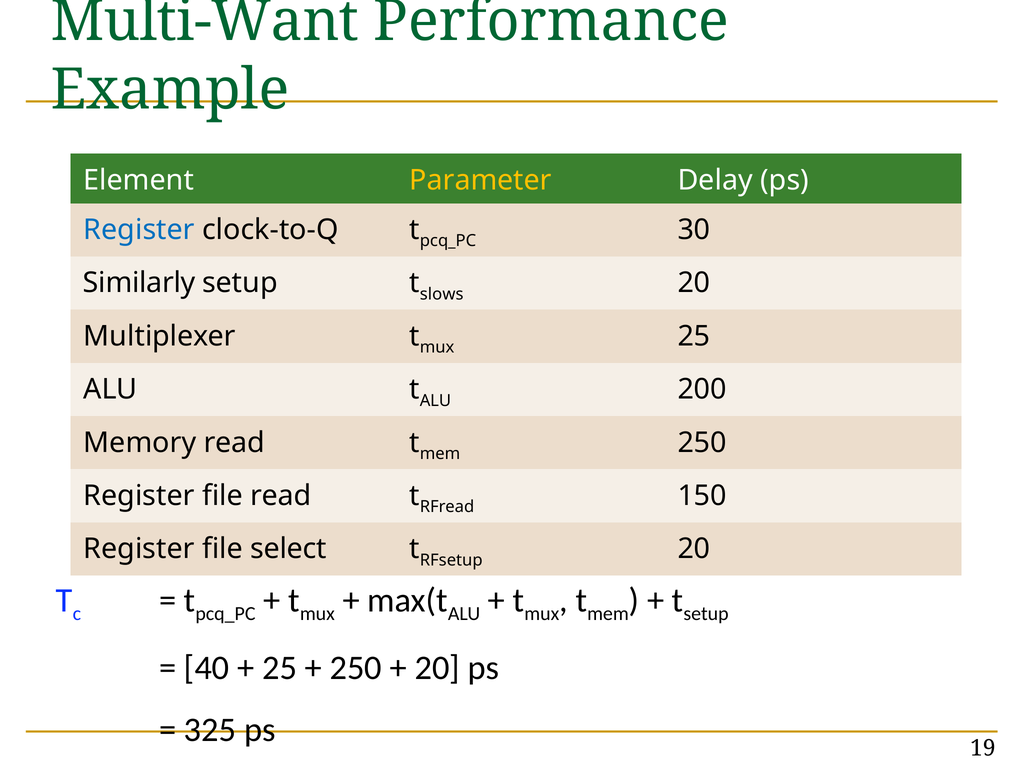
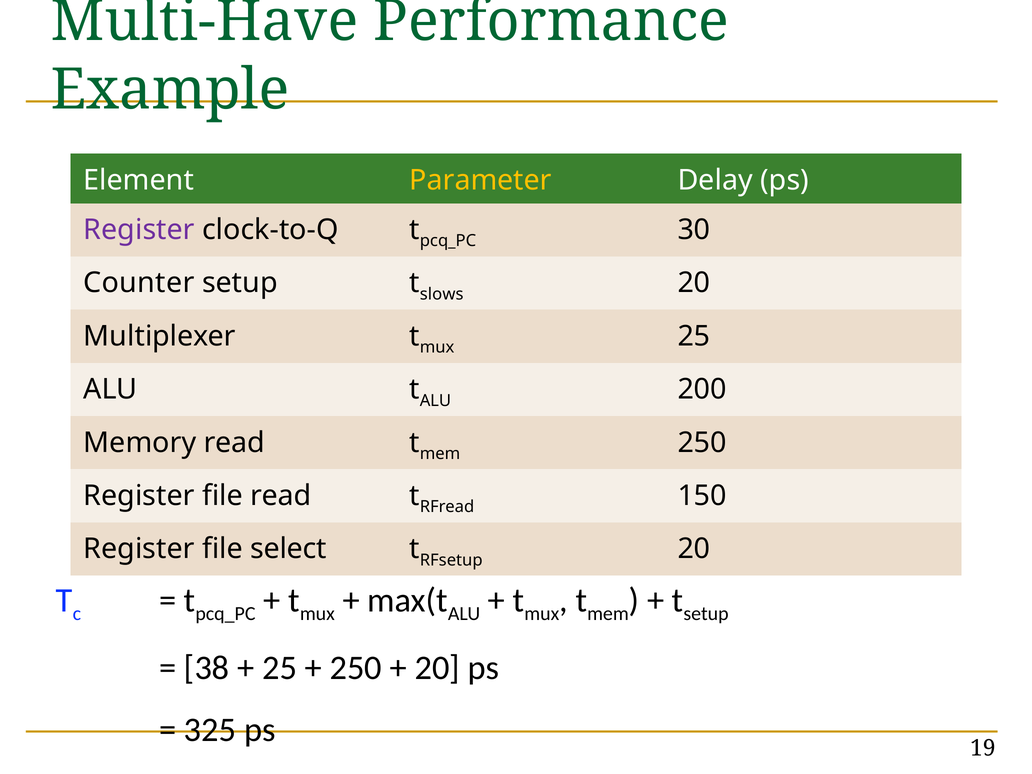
Multi-Want: Multi-Want -> Multi-Have (205, 21)
Register colour: blue -> purple (139, 230)
Similarly: Similarly -> Counter (139, 283)
40: 40 -> 38 (207, 668)
